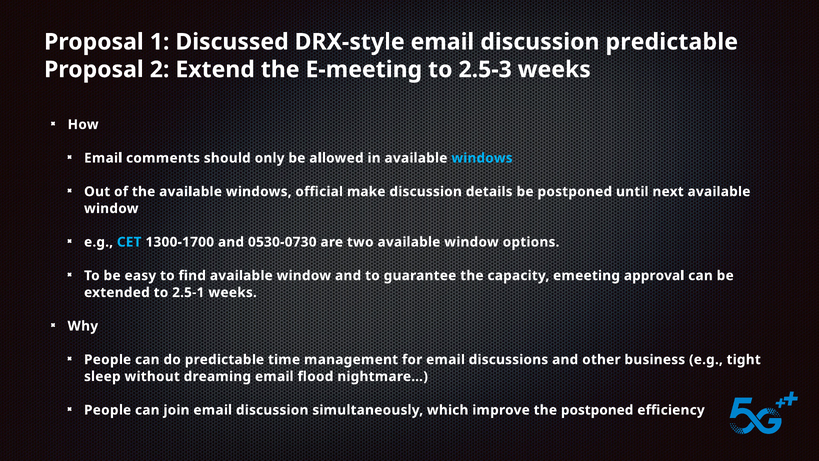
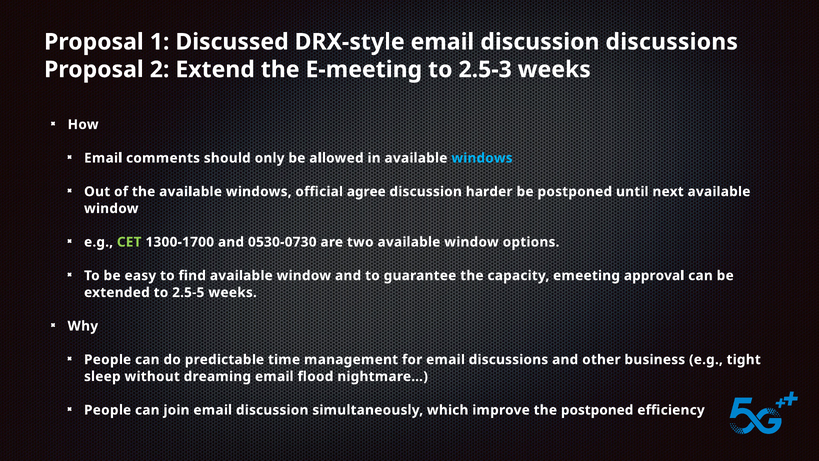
discussion predictable: predictable -> discussions (672, 42)
make: make -> agree (366, 192)
details: details -> harder (489, 192)
CET colour: light blue -> light green (129, 242)
2.5-1: 2.5-1 -> 2.5-5 (188, 292)
